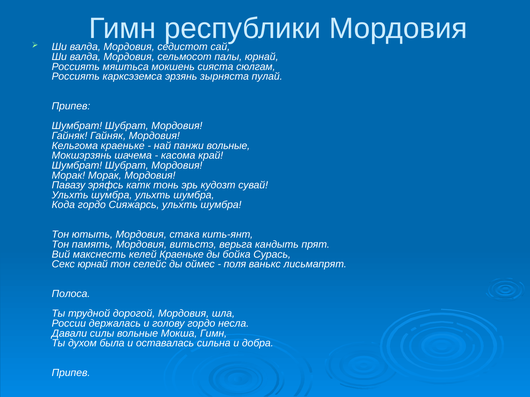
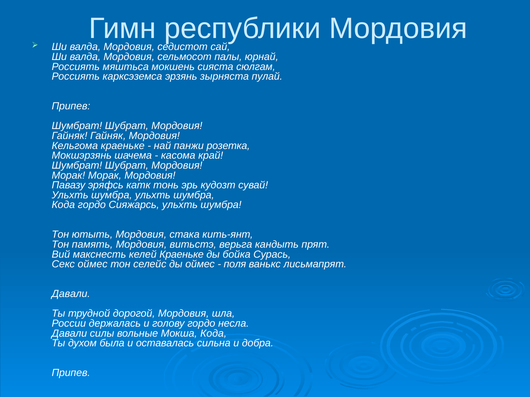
панжи вольные: вольные -> розетка (228, 146)
Секс юрнай: юрнай -> оймес (93, 265)
Полоса: Полоса -> Давали (71, 294)
Мокша Гимн: Гимн -> Кода (214, 334)
